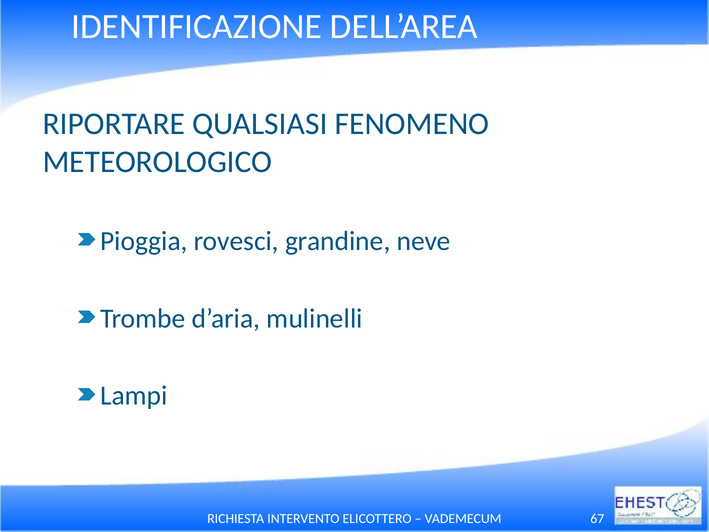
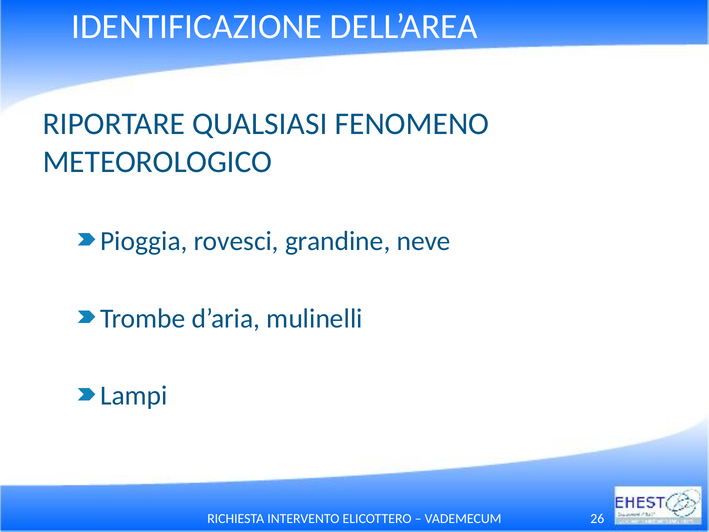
67: 67 -> 26 (597, 519)
